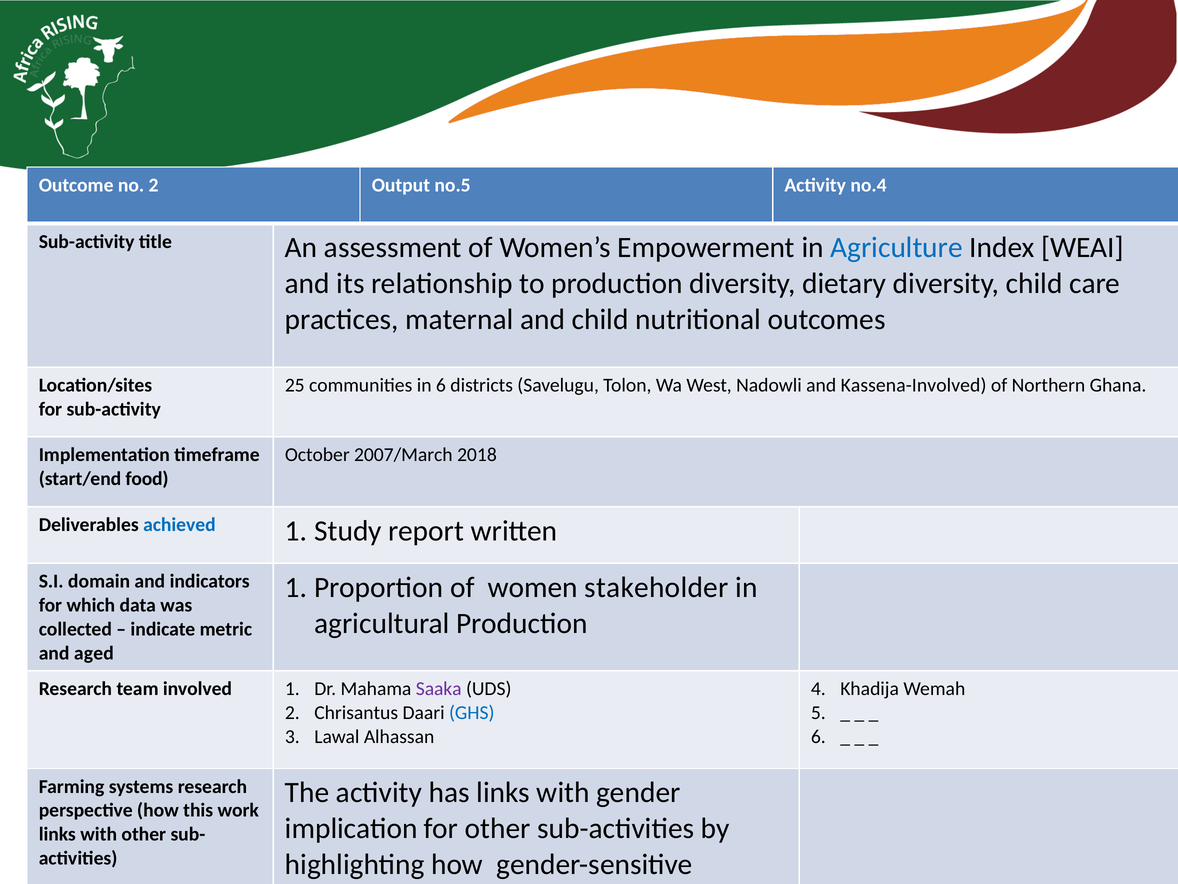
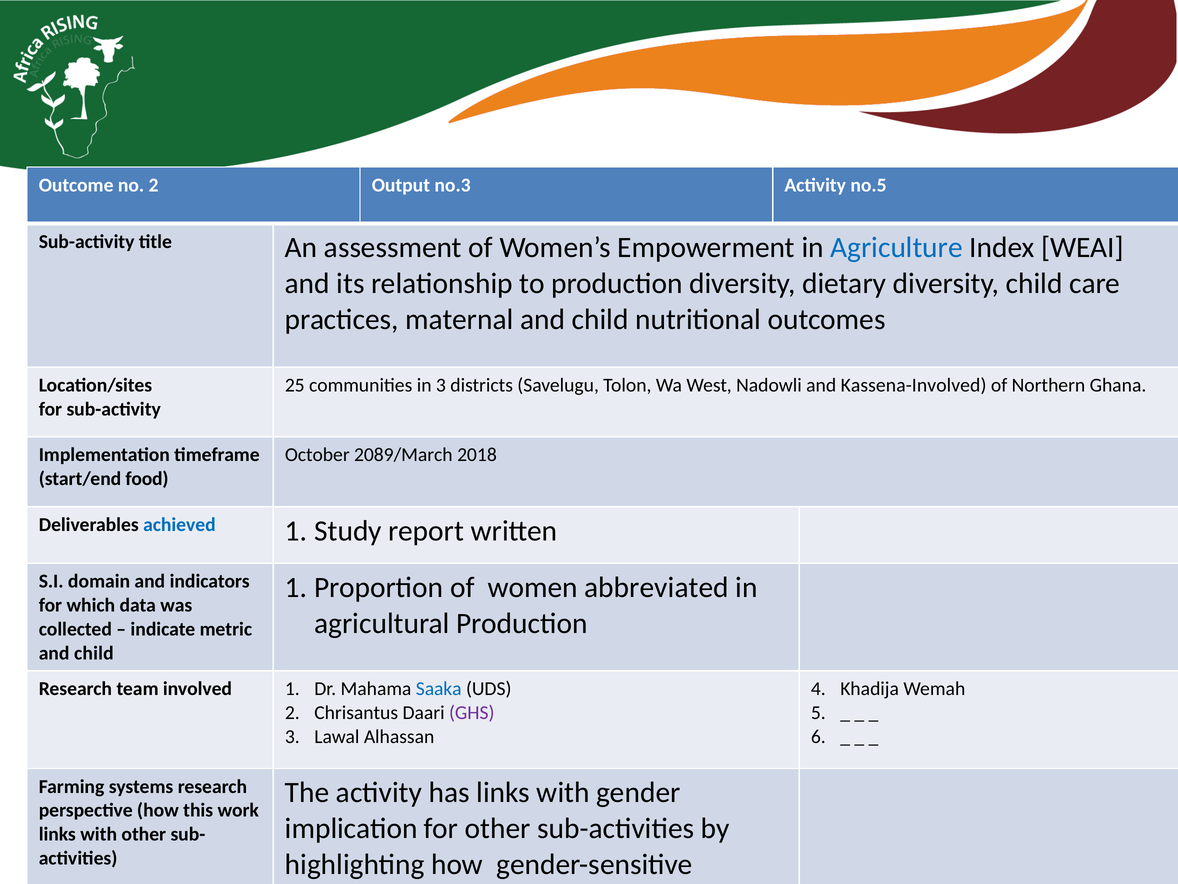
no.5: no.5 -> no.3 (453, 185)
no.4: no.4 -> no.5 (869, 185)
in 6: 6 -> 3 (441, 385)
2007/March: 2007/March -> 2089/March (403, 455)
stakeholder: stakeholder -> abbreviated (657, 587)
aged: aged -> child (94, 653)
Saaka colour: purple -> blue (439, 689)
GHS colour: blue -> purple (472, 712)
